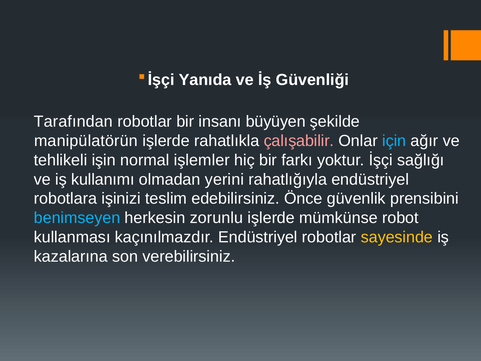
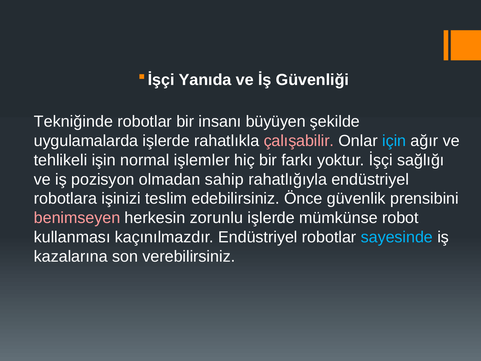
Tarafından: Tarafından -> Tekniğinde (73, 122)
manipülatörün: manipülatörün -> uygulamalarda (86, 141)
kullanımı: kullanımı -> pozisyon (103, 179)
yerini: yerini -> sahip (224, 179)
benimseyen colour: light blue -> pink (77, 218)
sayesinde colour: yellow -> light blue (397, 237)
